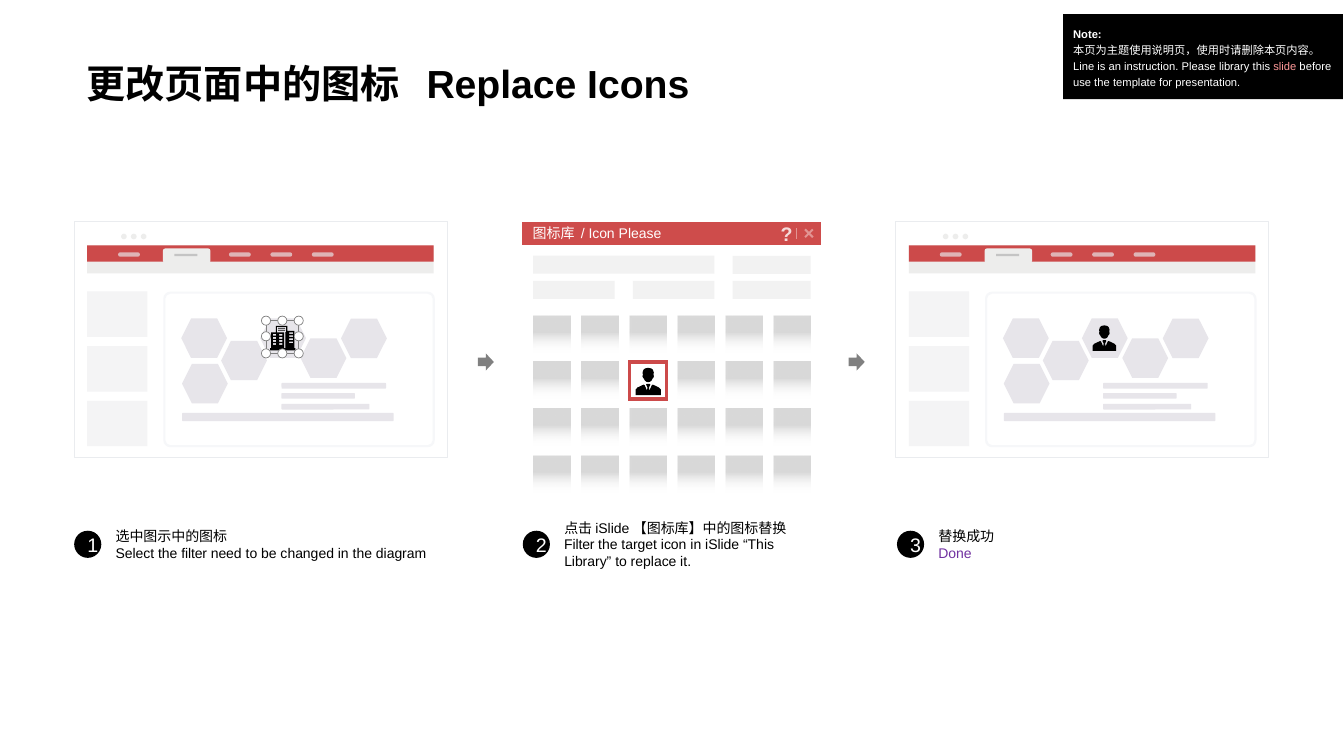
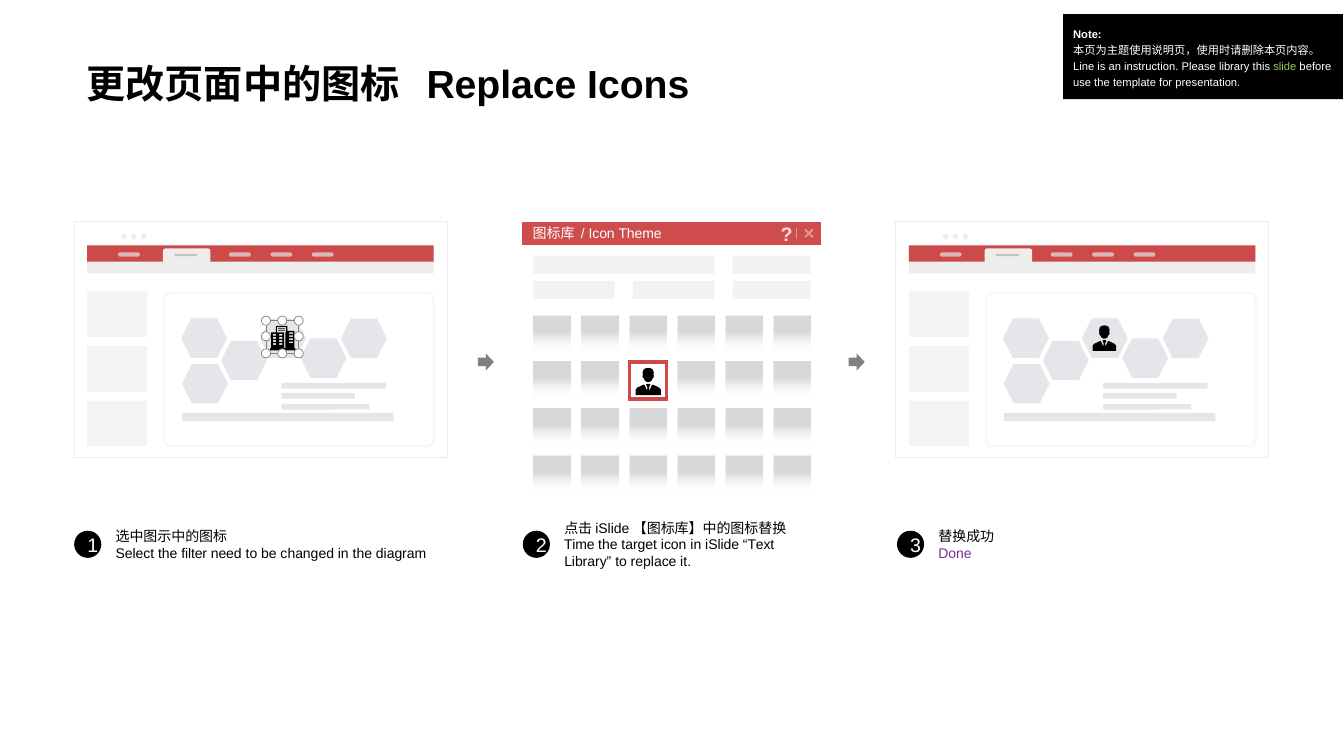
slide colour: pink -> light green (1285, 67)
Icon Please: Please -> Theme (640, 235)
Filter: Filter -> Time (579, 546)
iSlide This: This -> Text (759, 546)
